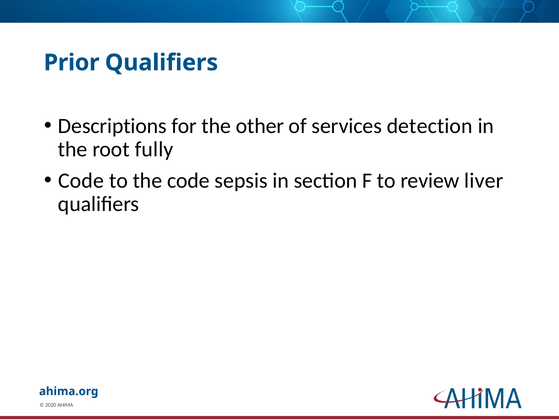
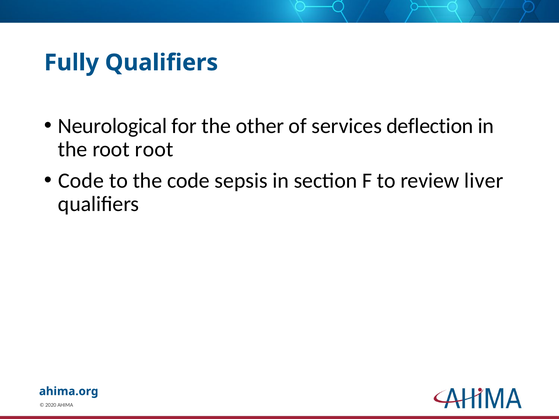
Prior: Prior -> Fully (71, 63)
Descriptions: Descriptions -> Neurological (112, 126)
detection: detection -> deflection (430, 126)
root fully: fully -> root (154, 149)
